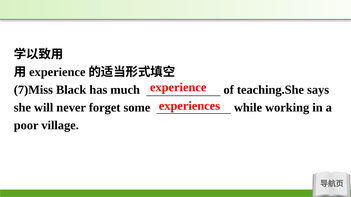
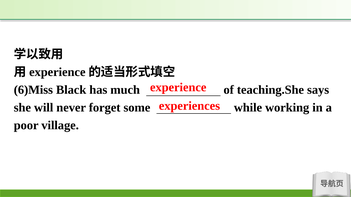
7)Miss: 7)Miss -> 6)Miss (33, 90)
